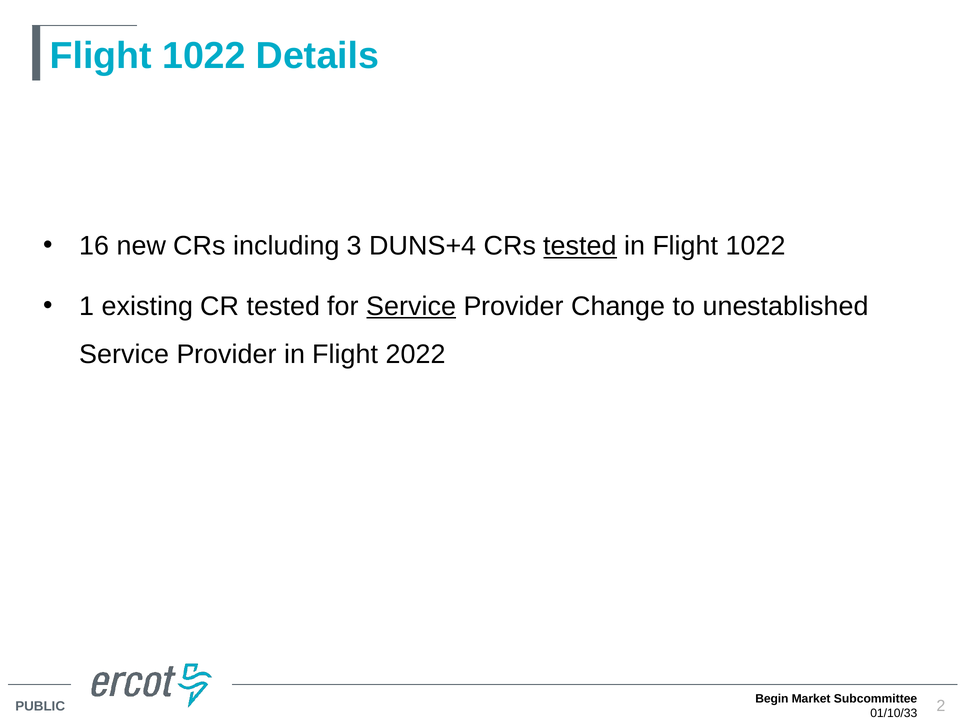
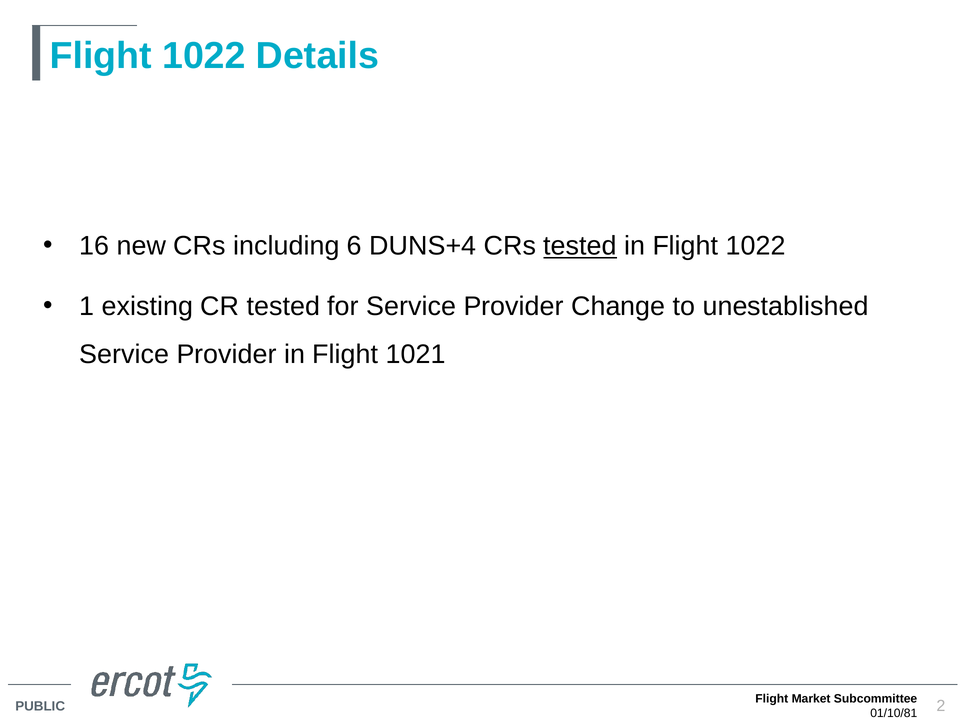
3: 3 -> 6 (354, 246)
Service underline: present -> none (411, 306)
2022: 2022 -> 1021 (416, 355)
Begin: Begin -> Flight (772, 699)
01/10/33: 01/10/33 -> 01/10/81 (894, 714)
